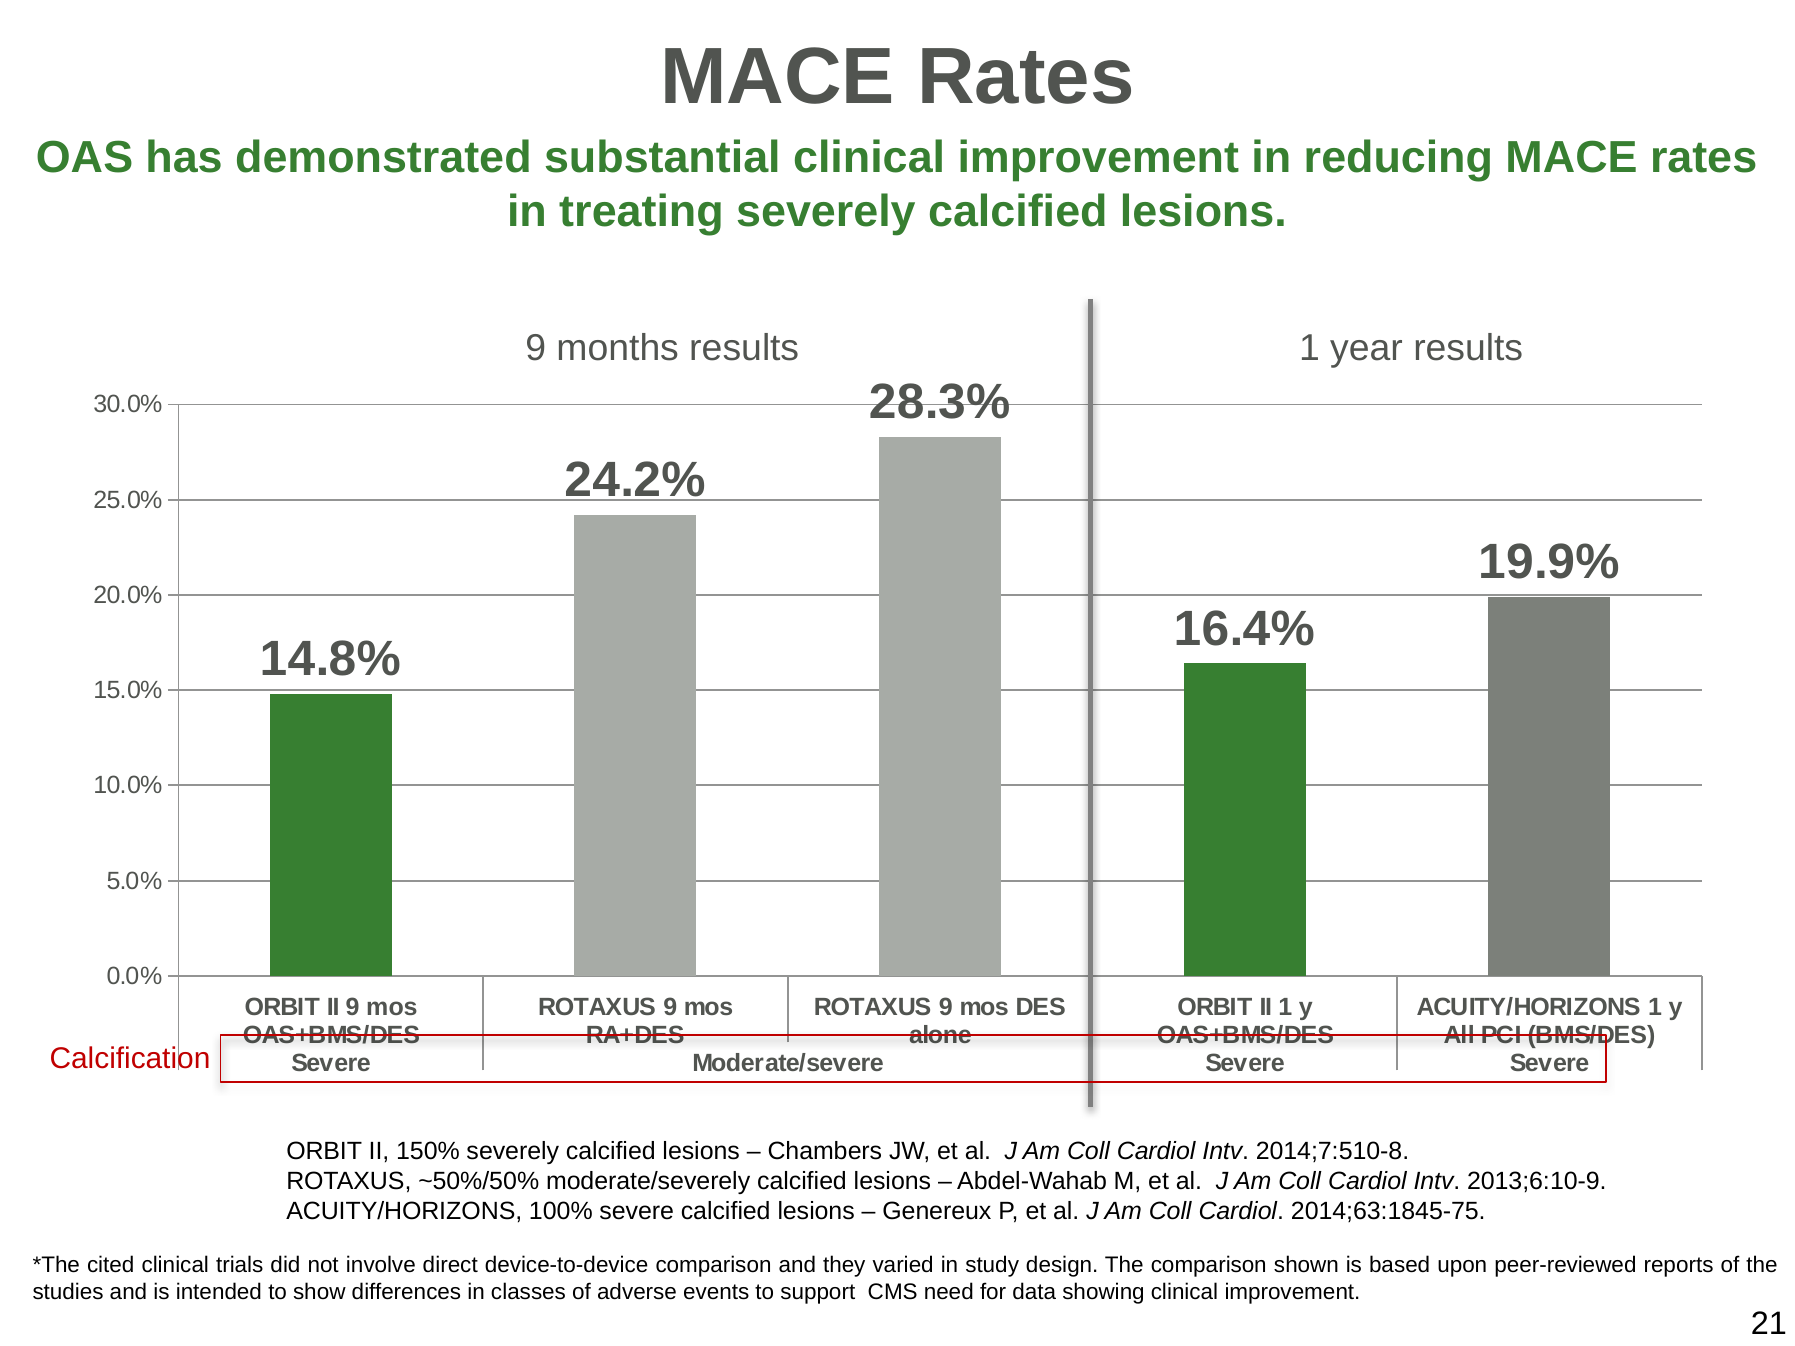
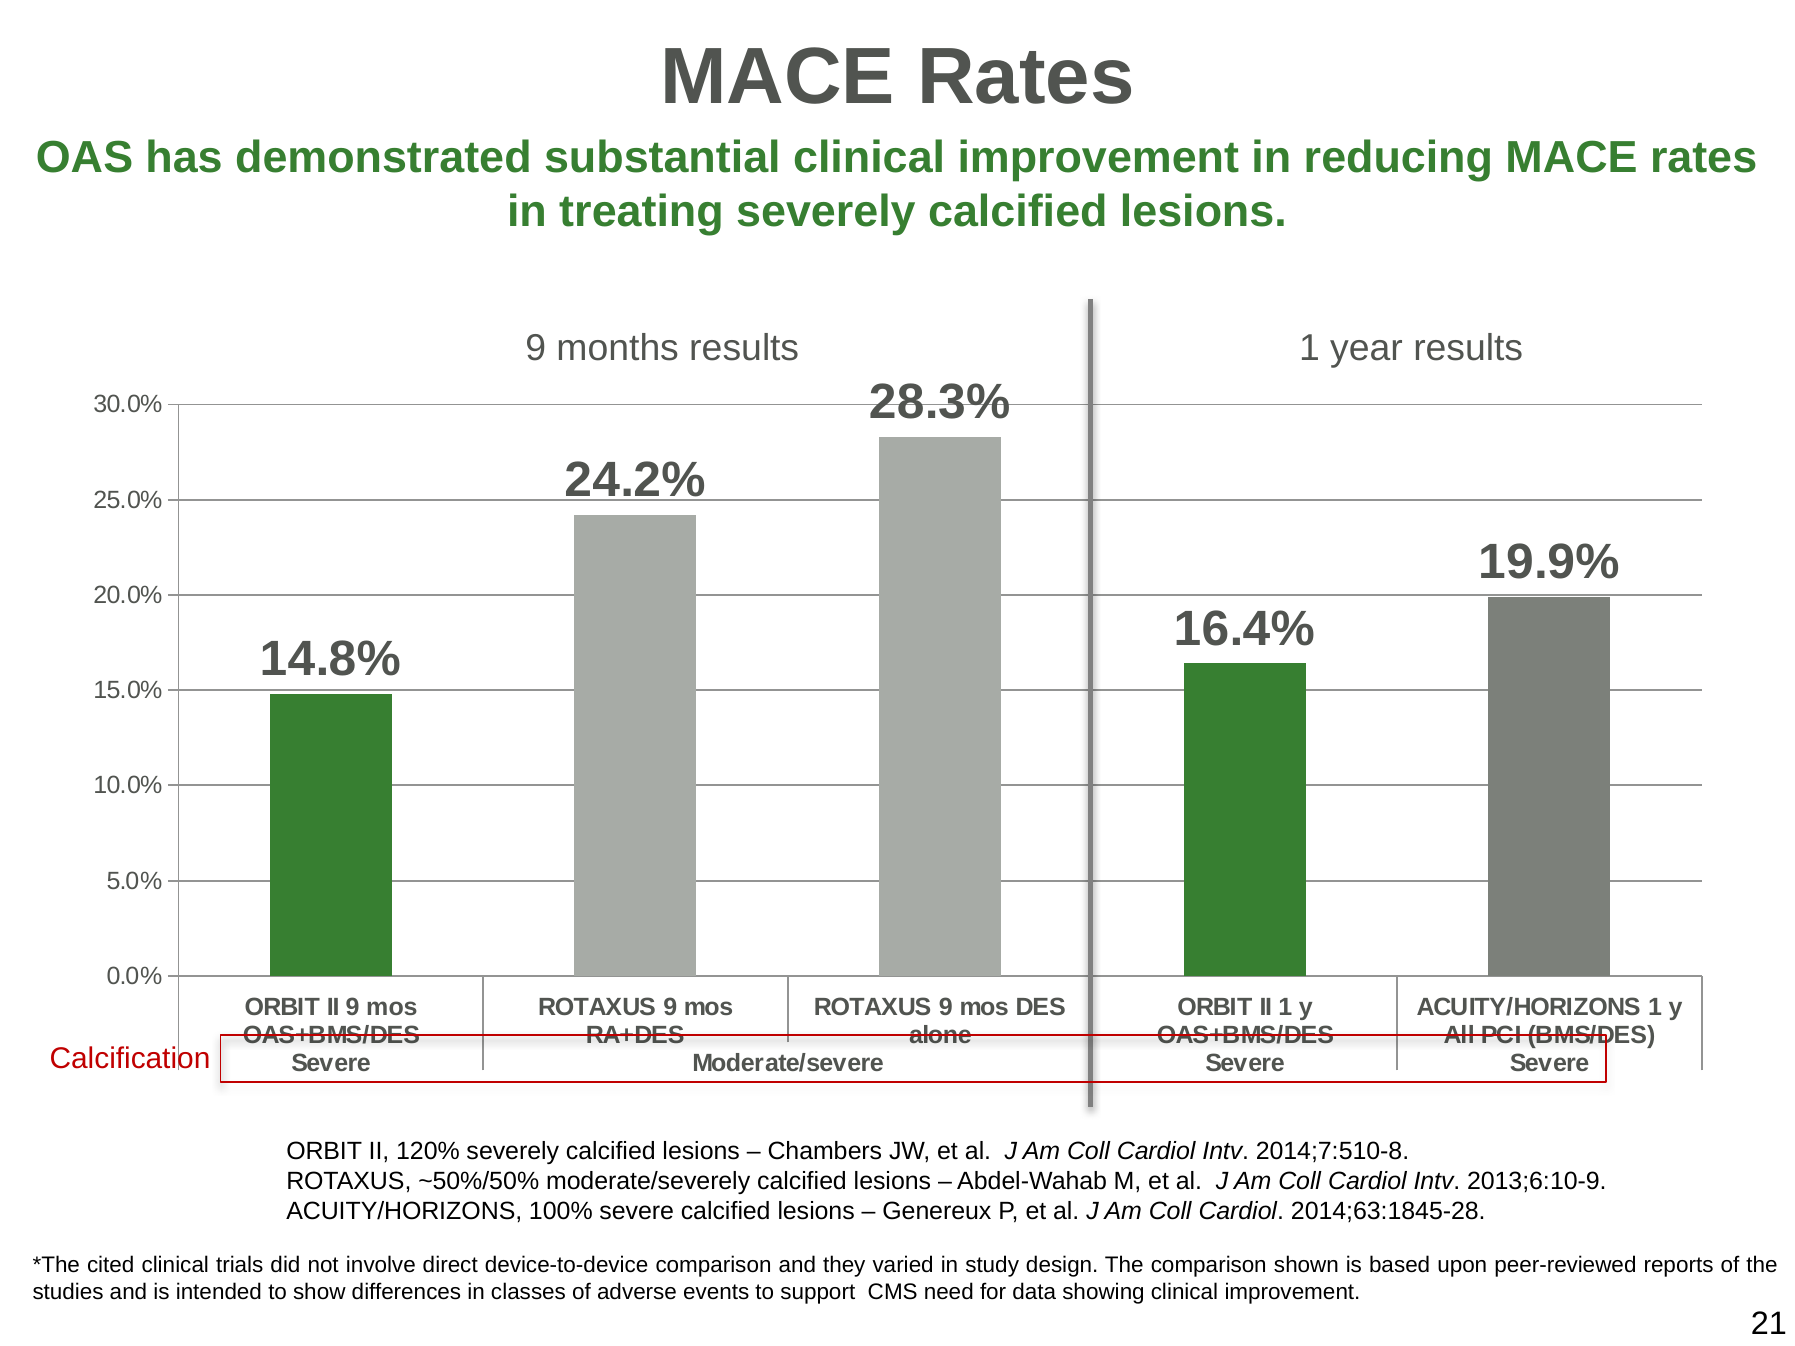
150%: 150% -> 120% (428, 1151)
2014;63:1845-75: 2014;63:1845-75 -> 2014;63:1845-28 (1388, 1211)
